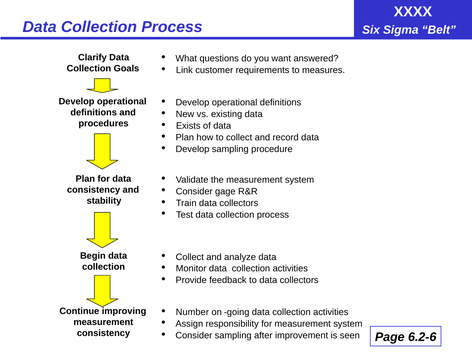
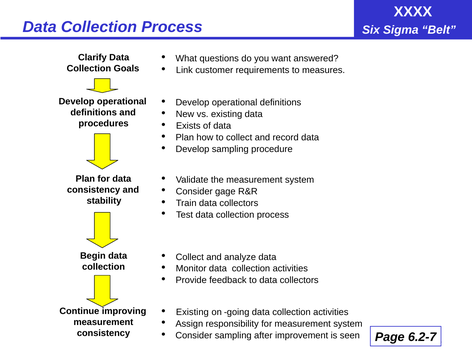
Number: Number -> Existing (192, 312)
6.2-6: 6.2-6 -> 6.2-7 (422, 337)
